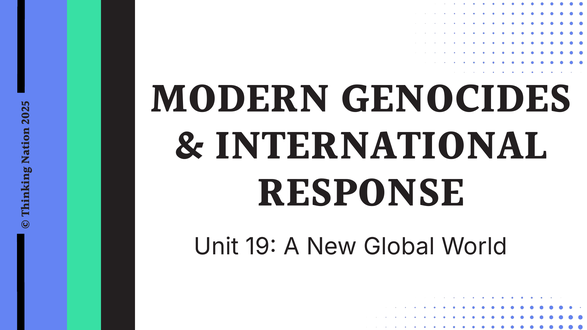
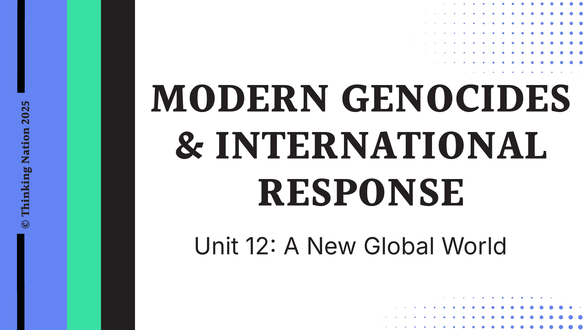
19: 19 -> 12 (261, 247)
